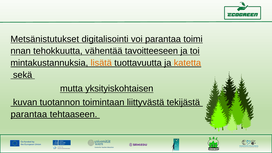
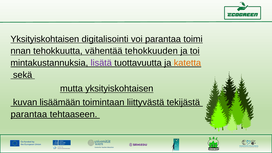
Metsänistutukset: Metsänistutukset -> Yksityiskohtaisen (45, 39)
tavoitteeseen: tavoitteeseen -> tehokkuuden (151, 51)
lisätä colour: orange -> purple (101, 63)
tuotannon: tuotannon -> lisäämään (60, 102)
